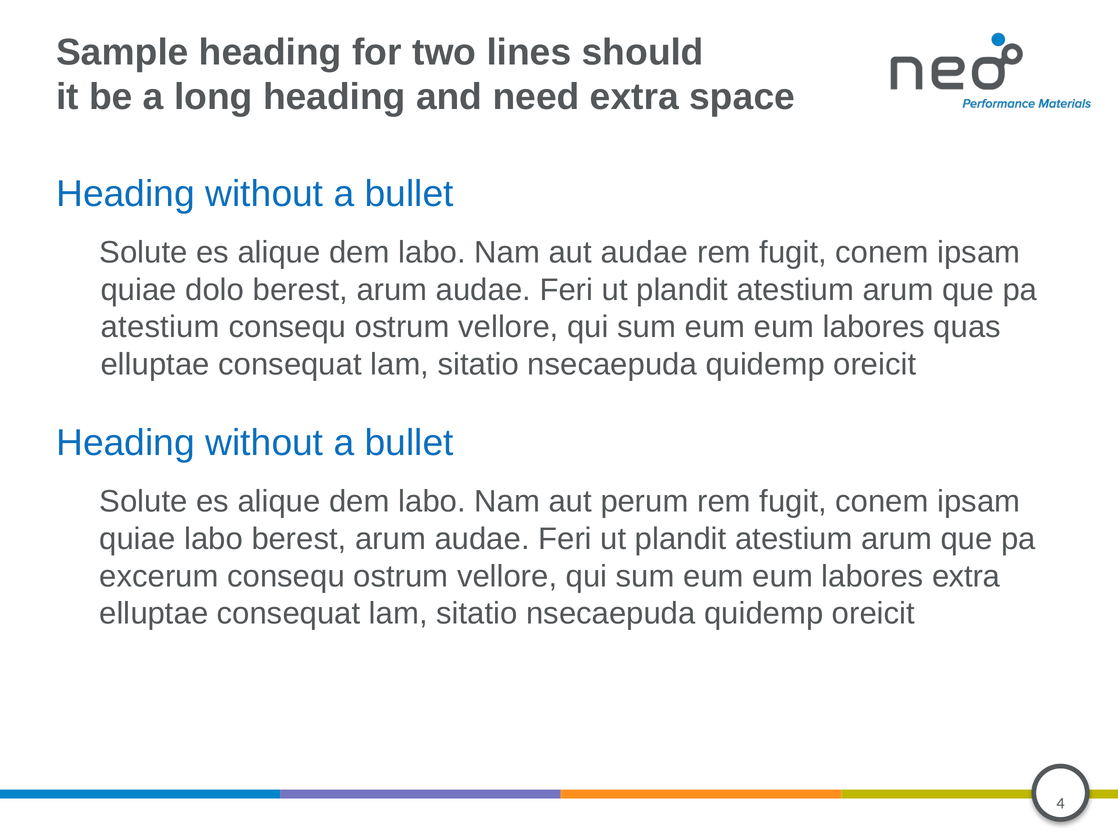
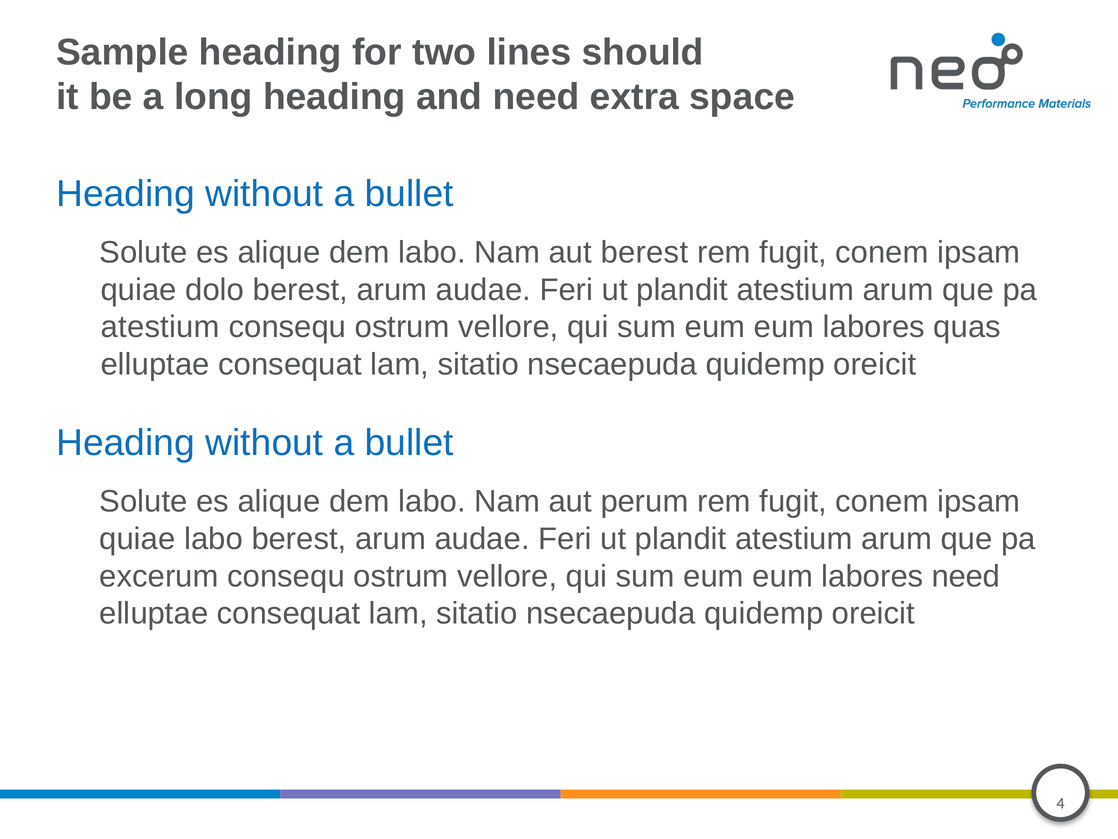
aut audae: audae -> berest (644, 252)
labores extra: extra -> need (966, 576)
